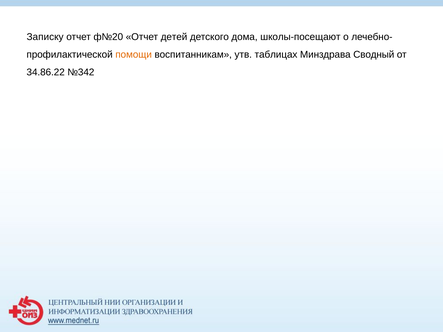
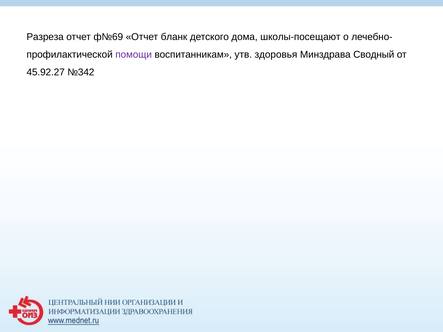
Записку: Записку -> Разреза (45, 37)
ф№20: ф№20 -> ф№69 (108, 37)
детей: детей -> бланк (174, 37)
помощи colour: orange -> purple (134, 55)
таблицах: таблицах -> здоровья (276, 55)
34.86.22: 34.86.22 -> 45.92.27 (46, 72)
